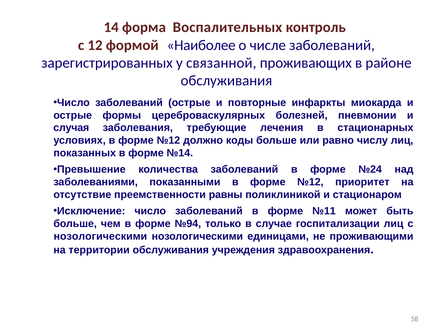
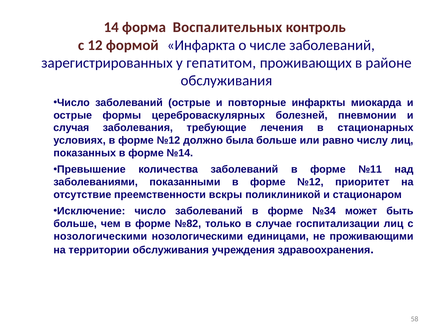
Наиболее: Наиболее -> Инфаркта (201, 45)
связанной: связанной -> гепатитом (221, 63)
коды: коды -> была (240, 140)
№24: №24 -> №11 (370, 169)
равны: равны -> вскры (226, 195)
№11: №11 -> №34 (324, 211)
№94: №94 -> №82 (188, 223)
